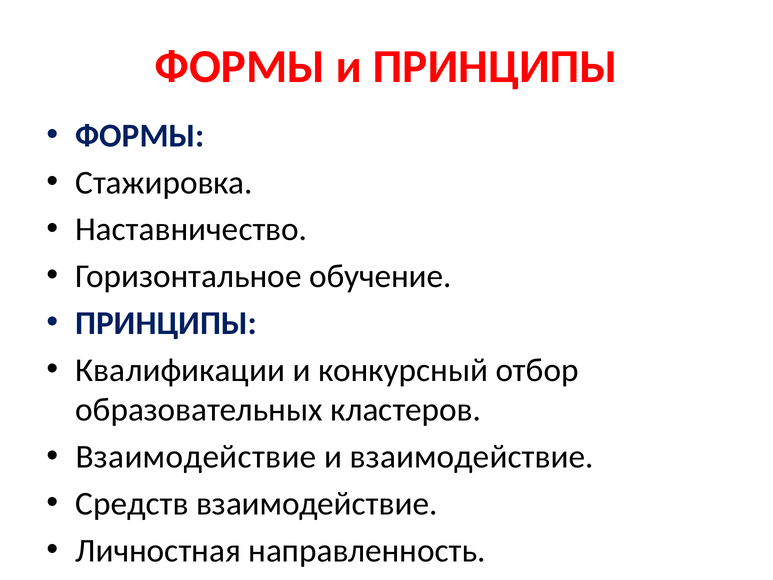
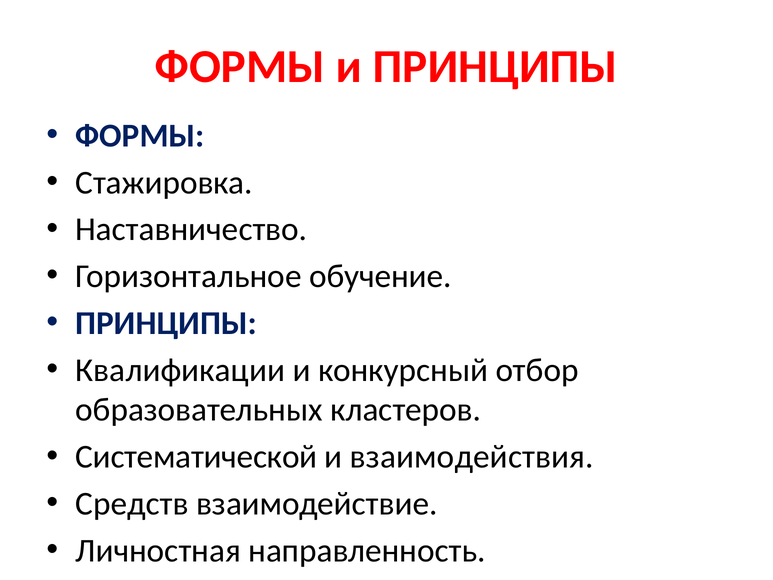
Взаимодействие: Взаимодействие -> Систематической (196, 457)
и взаимодействие: взаимодействие -> взаимодействия (472, 457)
